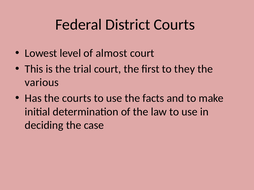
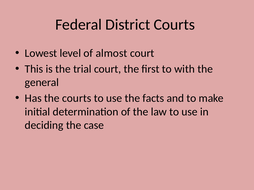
they: they -> with (185, 69)
various: various -> general (42, 83)
